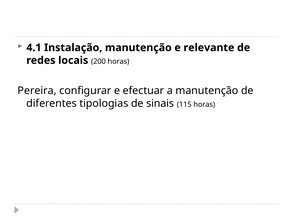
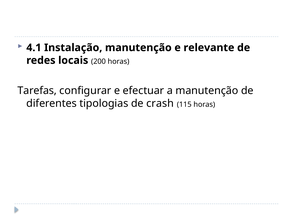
Pereira: Pereira -> Tarefas (37, 91)
sinais: sinais -> crash (160, 103)
